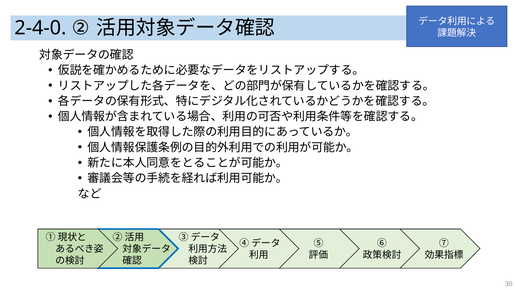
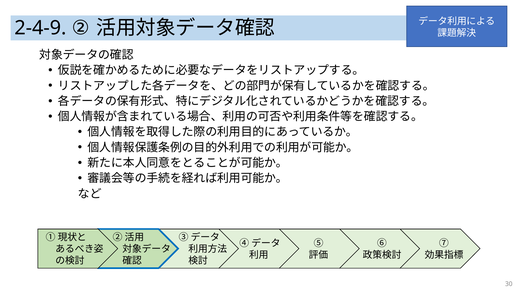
2-4-0: 2-4-0 -> 2-4-9 (41, 28)
